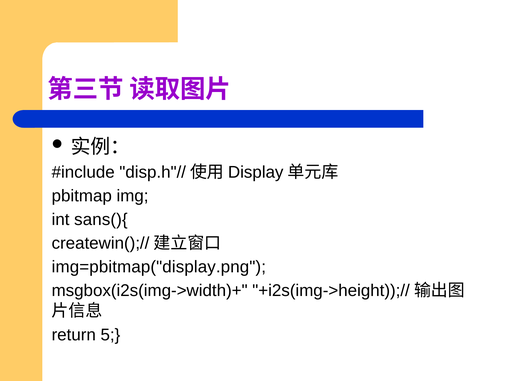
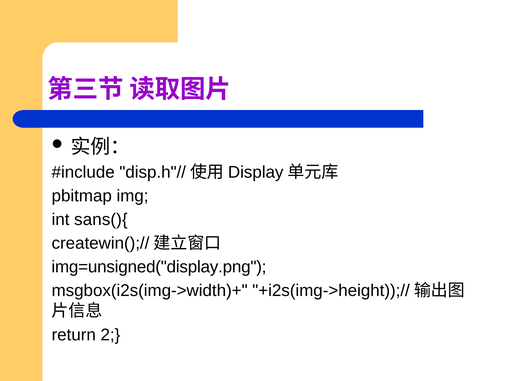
img=pbitmap("display.png: img=pbitmap("display.png -> img=unsigned("display.png (159, 267)
5: 5 -> 2 (110, 335)
